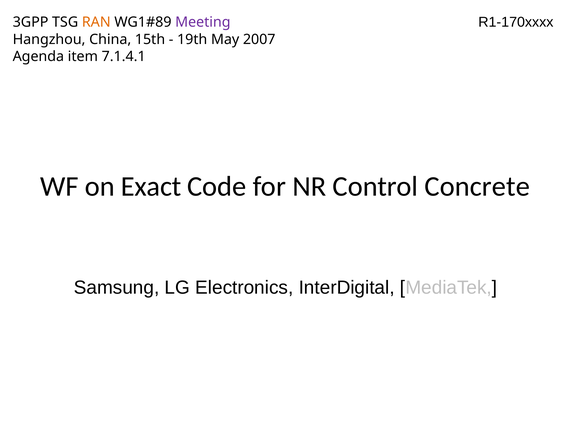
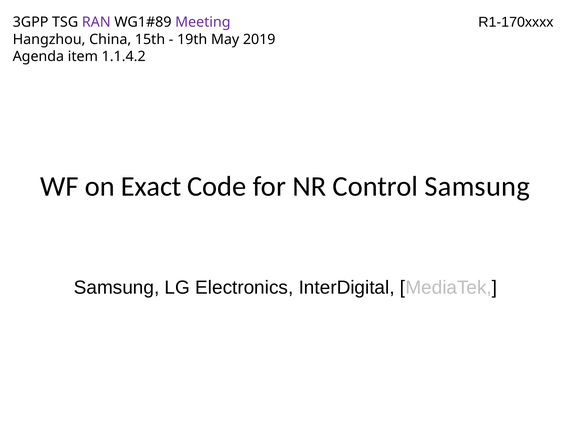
RAN colour: orange -> purple (96, 22)
2007: 2007 -> 2019 (259, 39)
7.1.4.1: 7.1.4.1 -> 1.1.4.2 (124, 56)
Control Concrete: Concrete -> Samsung (477, 187)
